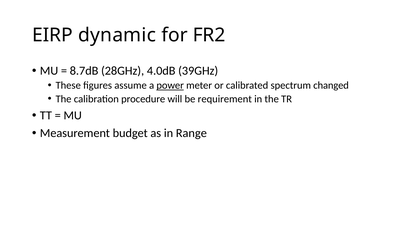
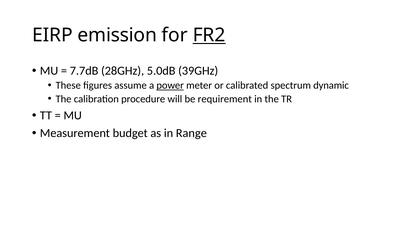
dynamic: dynamic -> emission (117, 35)
FR2 underline: none -> present (209, 35)
8.7dB: 8.7dB -> 7.7dB (84, 71)
4.0dB: 4.0dB -> 5.0dB (161, 71)
changed: changed -> dynamic (331, 85)
